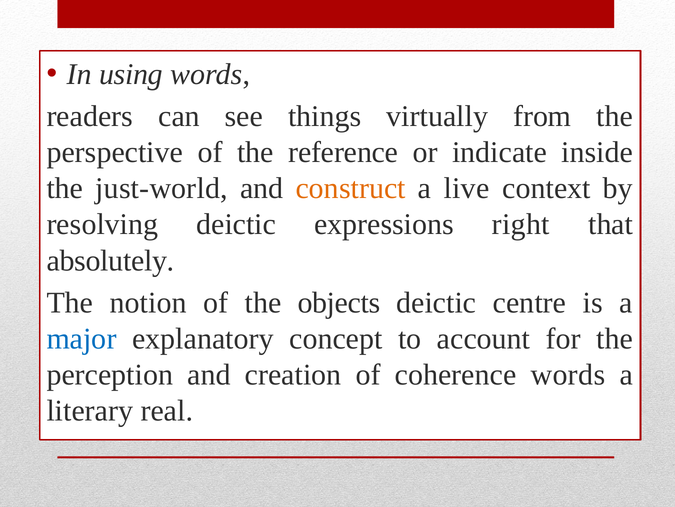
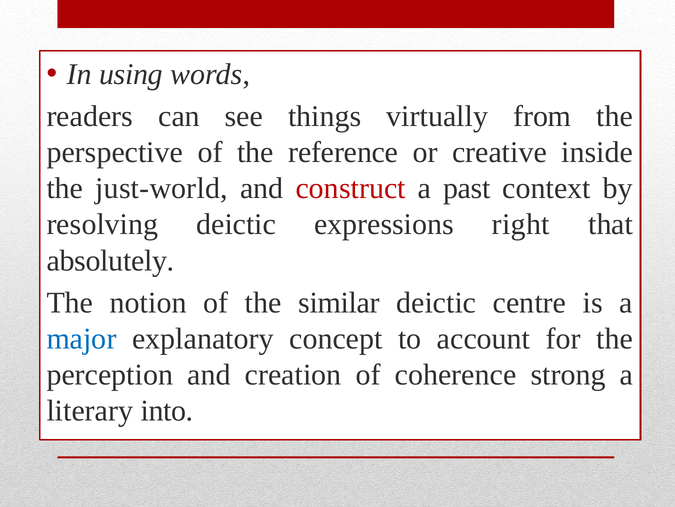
indicate: indicate -> creative (499, 152)
construct colour: orange -> red (351, 188)
live: live -> past (467, 188)
objects: objects -> similar (339, 302)
coherence words: words -> strong (568, 374)
real: real -> into (167, 410)
